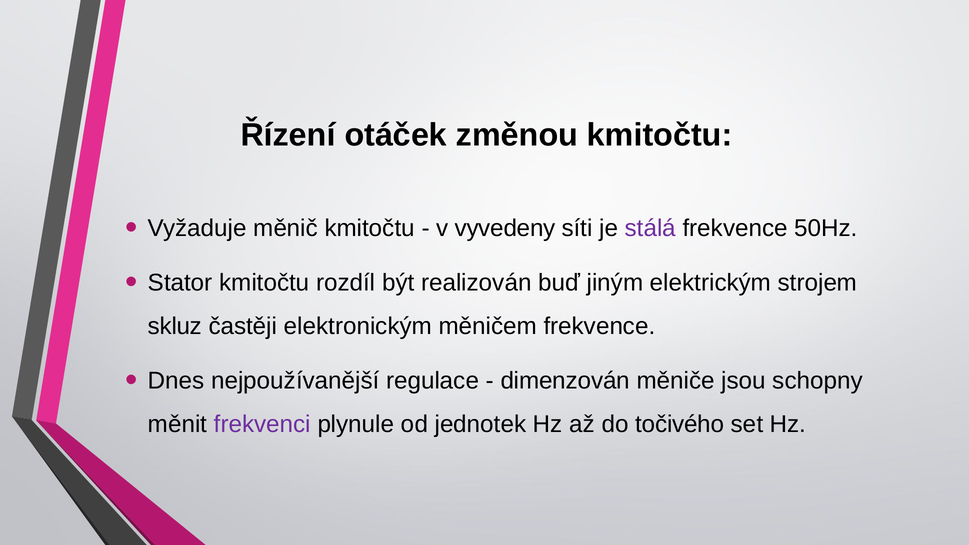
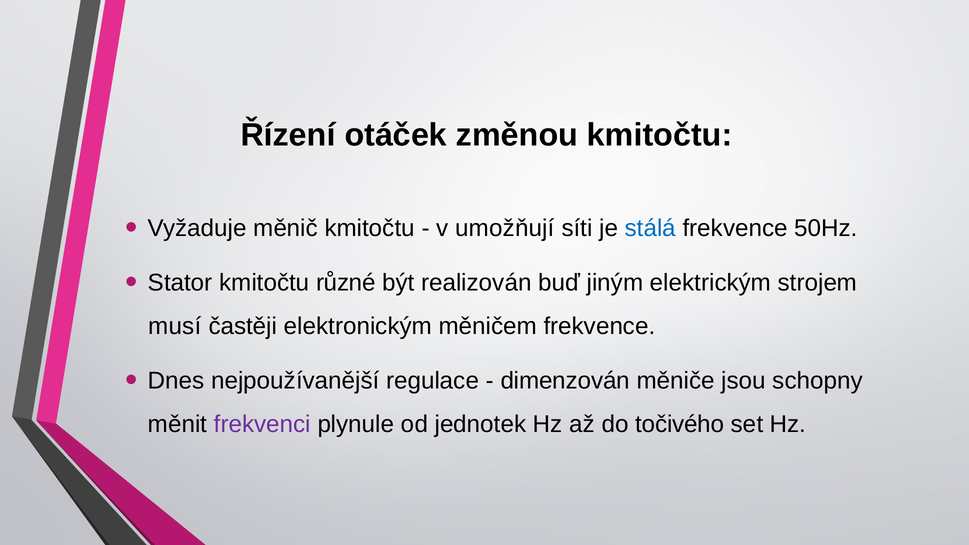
vyvedeny: vyvedeny -> umožňují (505, 228)
stálá colour: purple -> blue (650, 228)
rozdíl: rozdíl -> různé (346, 283)
skluz: skluz -> musí (175, 326)
